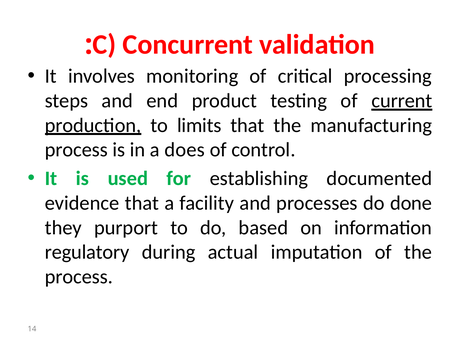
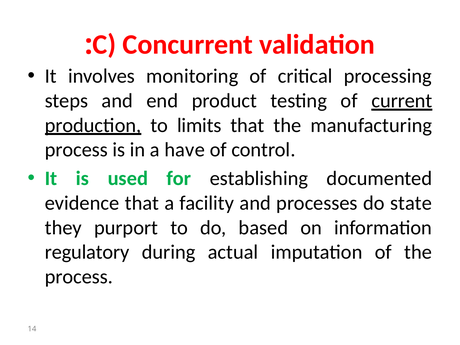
does: does -> have (185, 150)
done: done -> state (411, 203)
